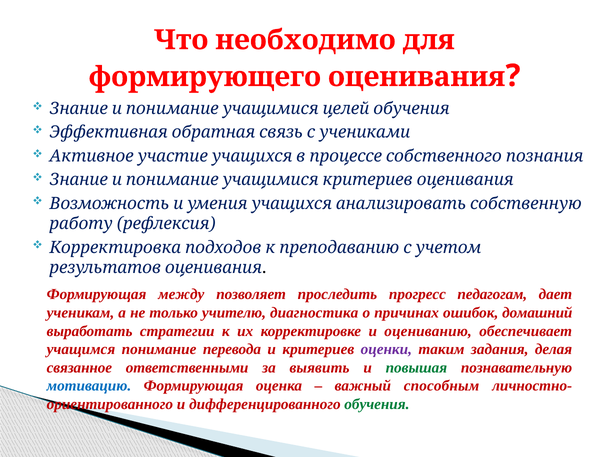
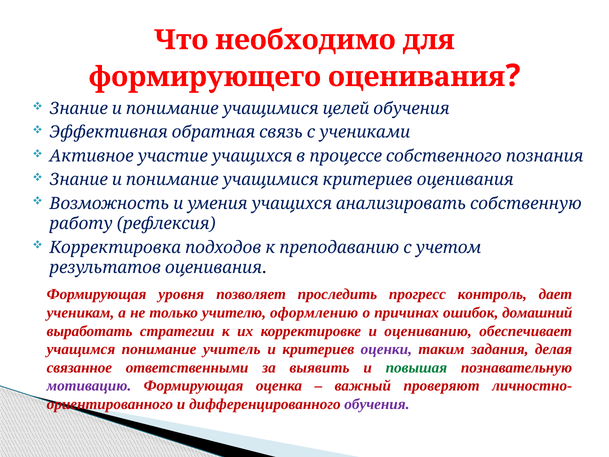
между: между -> уровня (181, 294)
педагогам: педагогам -> контроль (492, 294)
диагностика: диагностика -> оформлению (314, 313)
перевода: перевода -> учитель (232, 349)
мотивацию colour: blue -> purple (89, 386)
способным: способным -> проверяют (442, 386)
обучения colour: green -> purple (377, 404)
